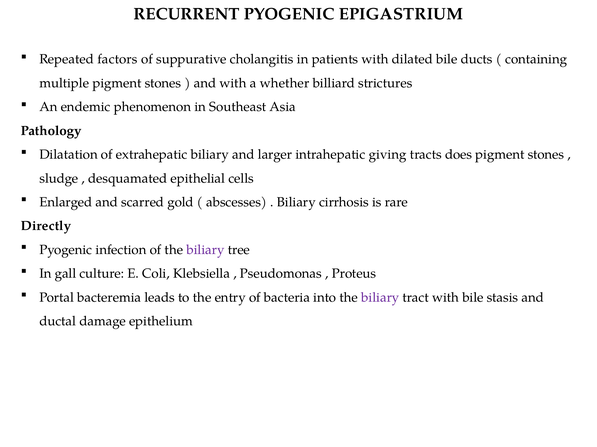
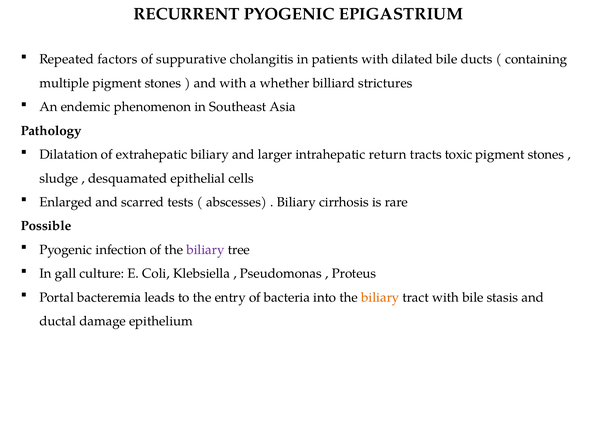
giving: giving -> return (388, 155)
does: does -> toxic (459, 155)
gold: gold -> tests (180, 202)
Directly: Directly -> Possible (46, 226)
biliary colour: purple -> orange (380, 298)
